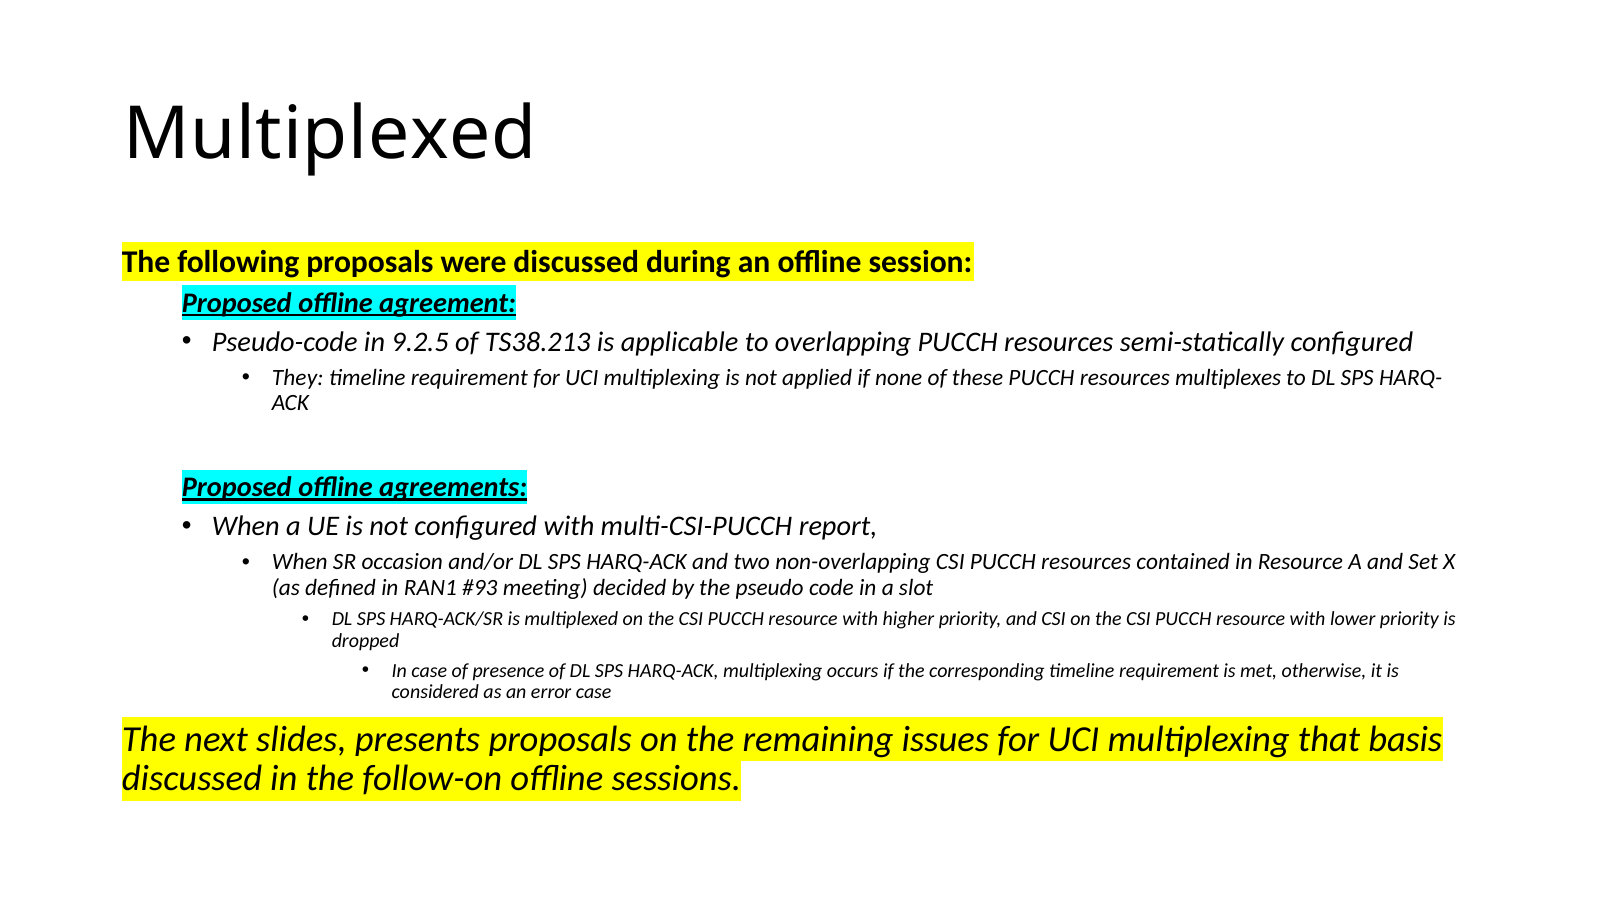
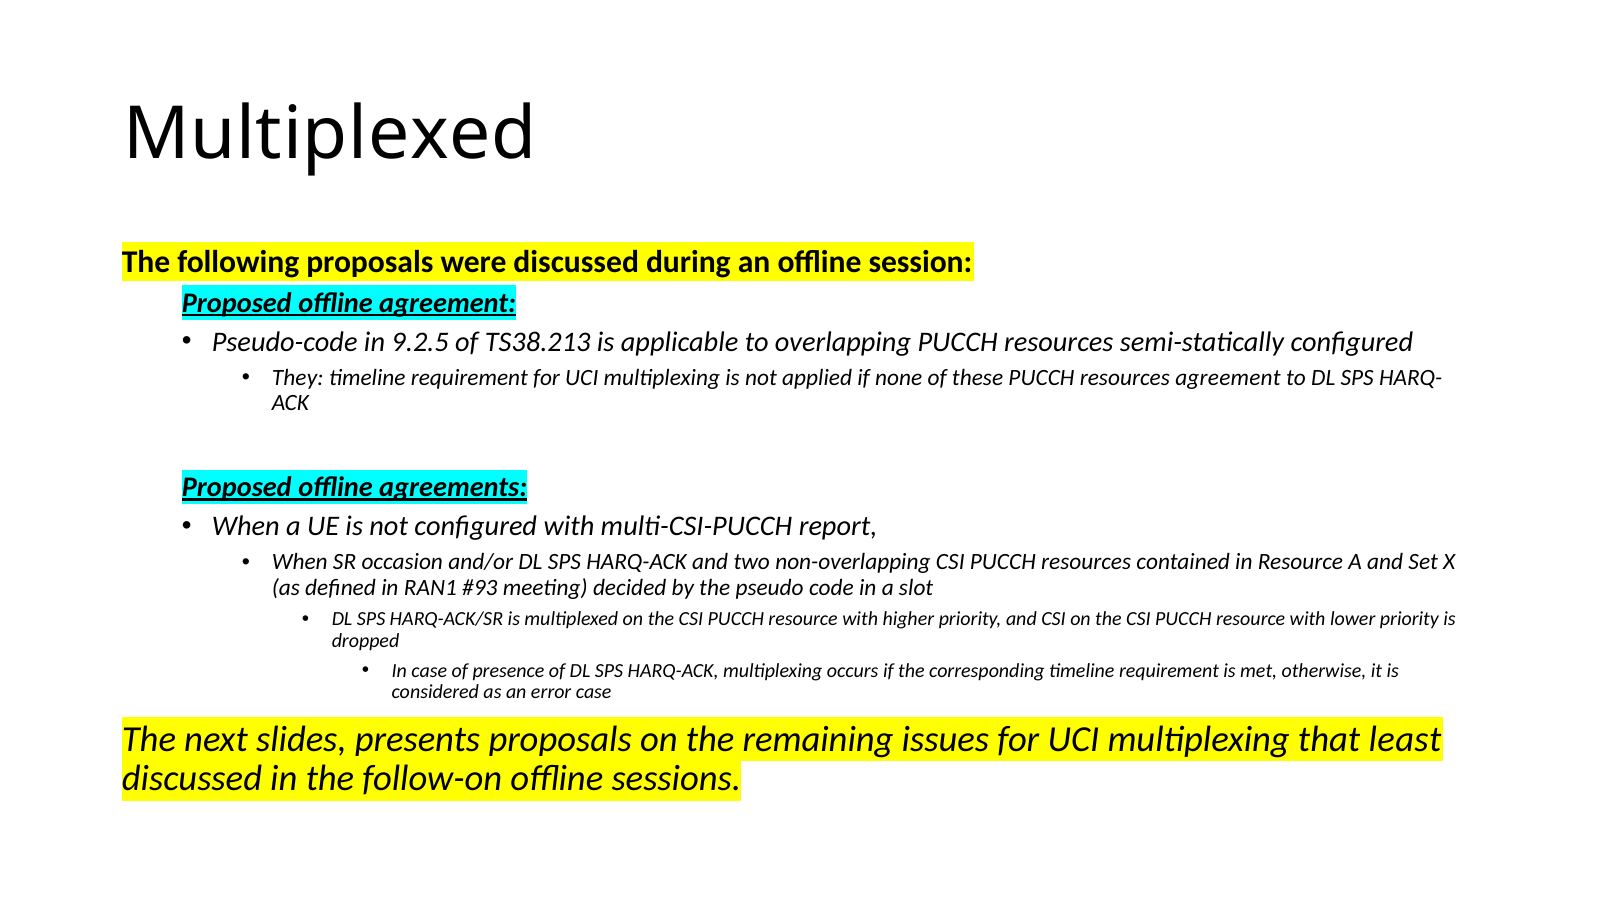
resources multiplexes: multiplexes -> agreement (1228, 378)
basis: basis -> least (1405, 740)
